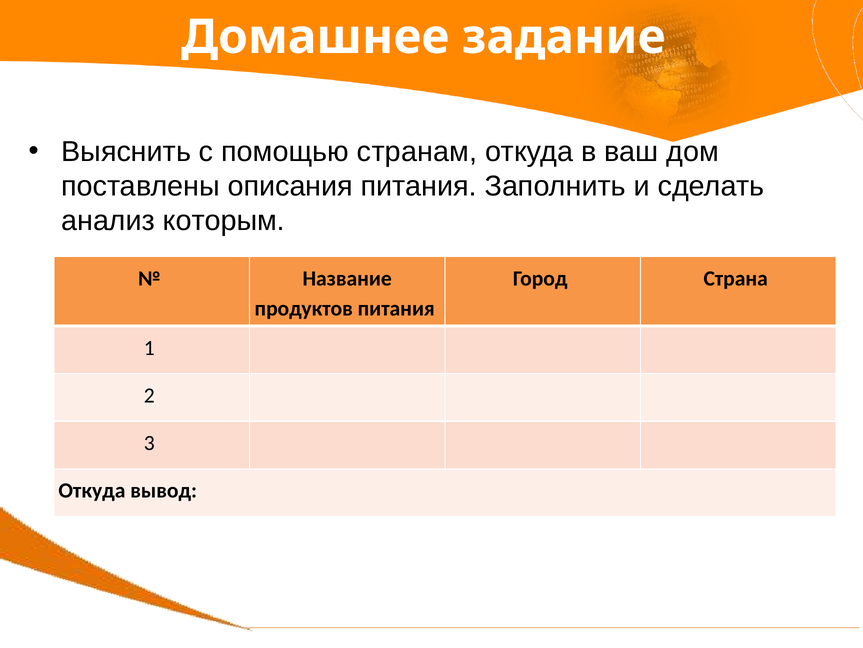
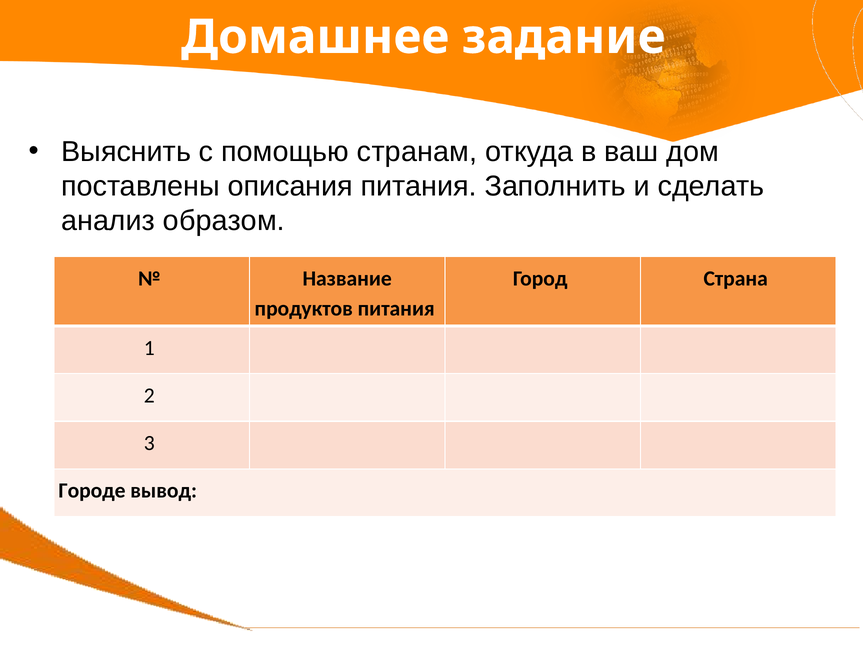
которым: которым -> образом (224, 221)
Откуда: Откуда -> Городе (92, 490)
